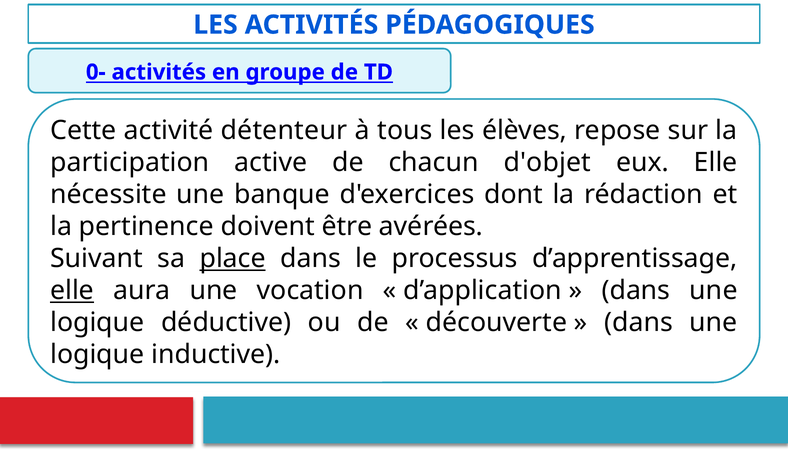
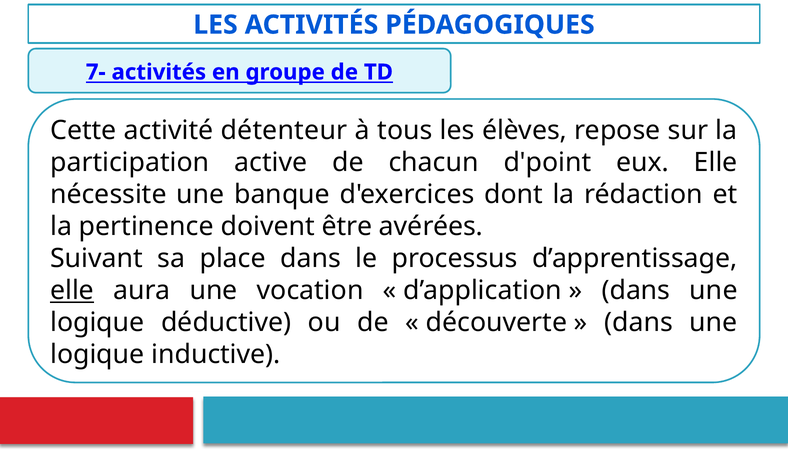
0-: 0- -> 7- (96, 72)
d'objet: d'objet -> d'point (547, 163)
place underline: present -> none (233, 259)
